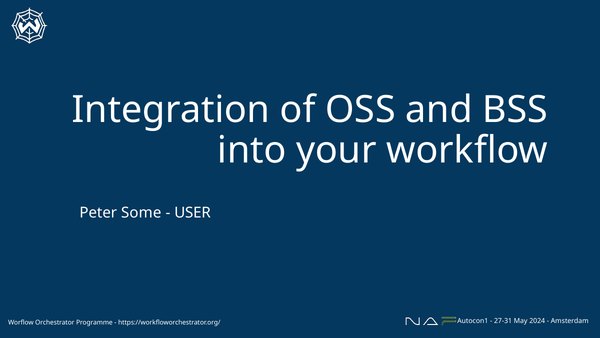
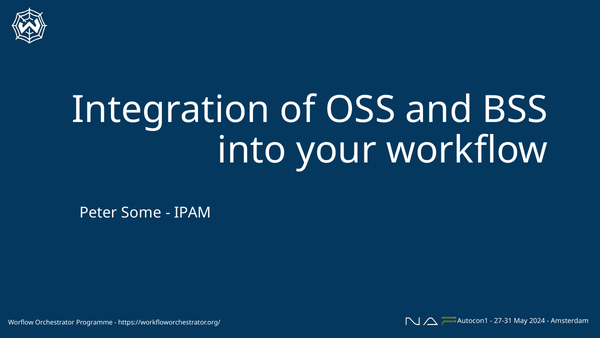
USER: USER -> IPAM (192, 212)
